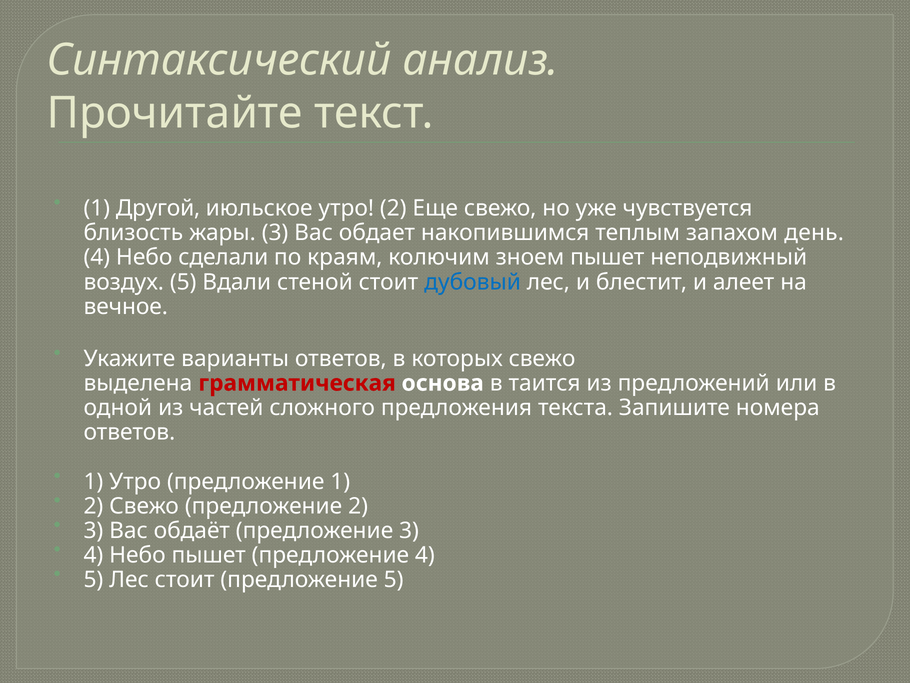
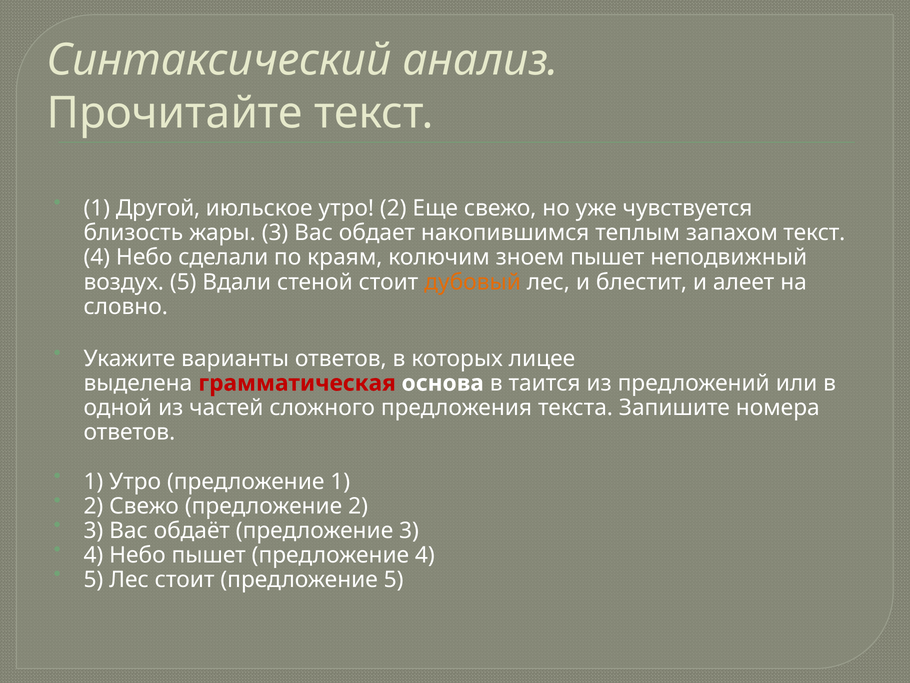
запахом день: день -> текст (814, 233)
дубовый colour: blue -> orange (473, 282)
вечное: вечное -> словно (126, 306)
которых свежо: свежо -> лицее (542, 358)
